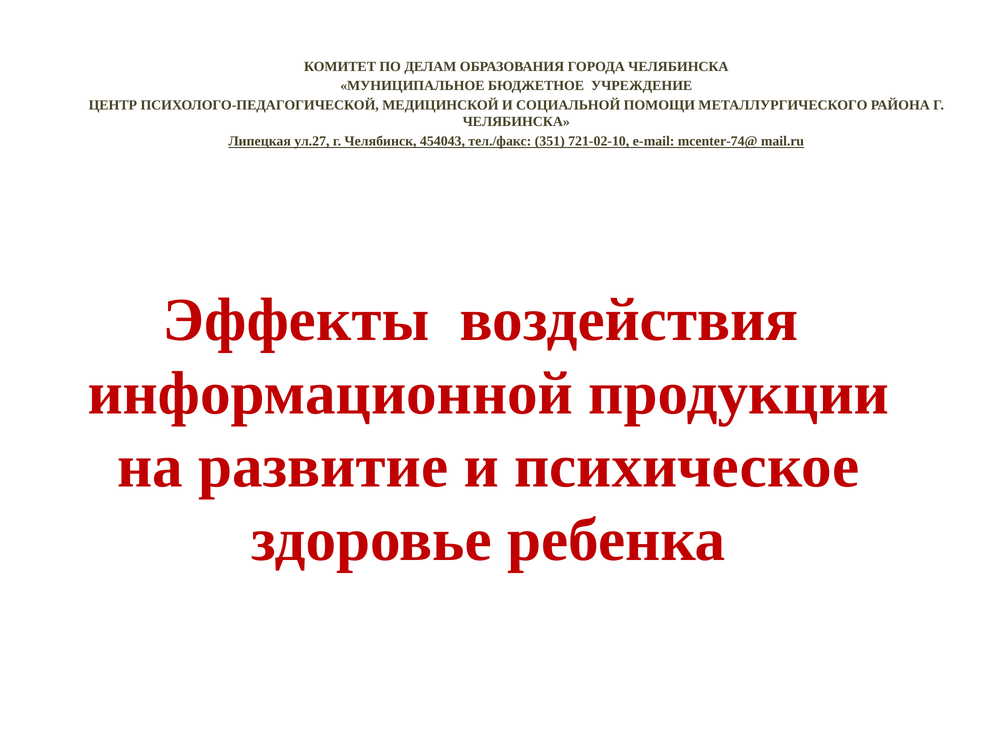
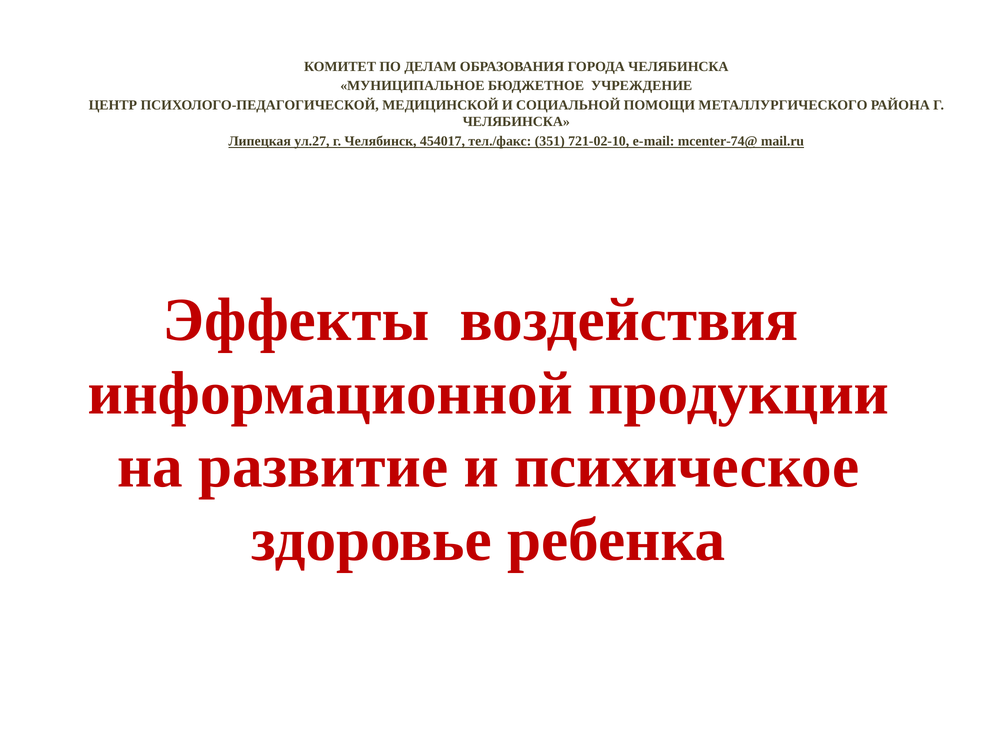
454043: 454043 -> 454017 (443, 141)
